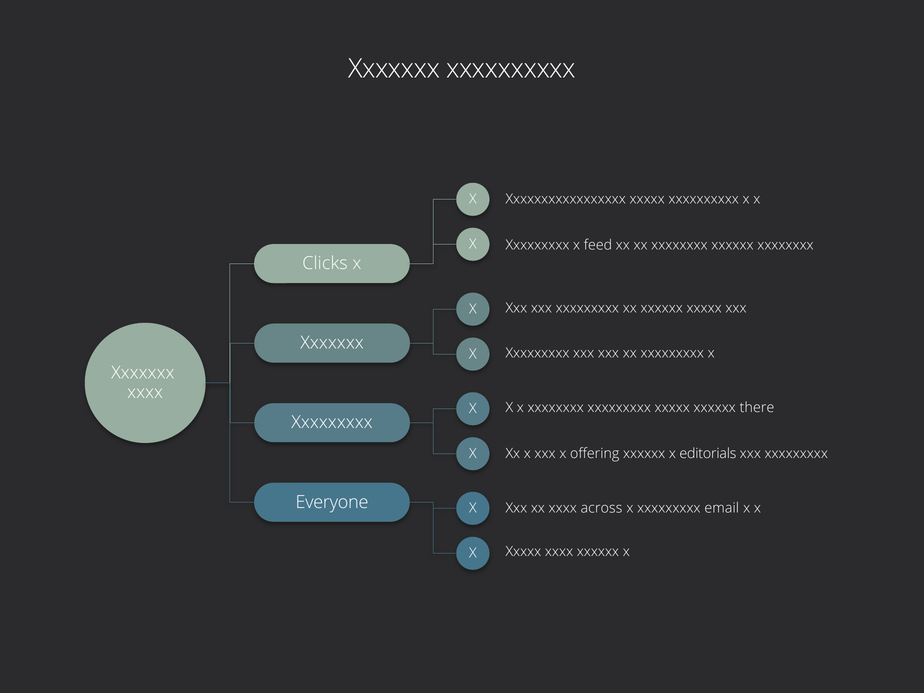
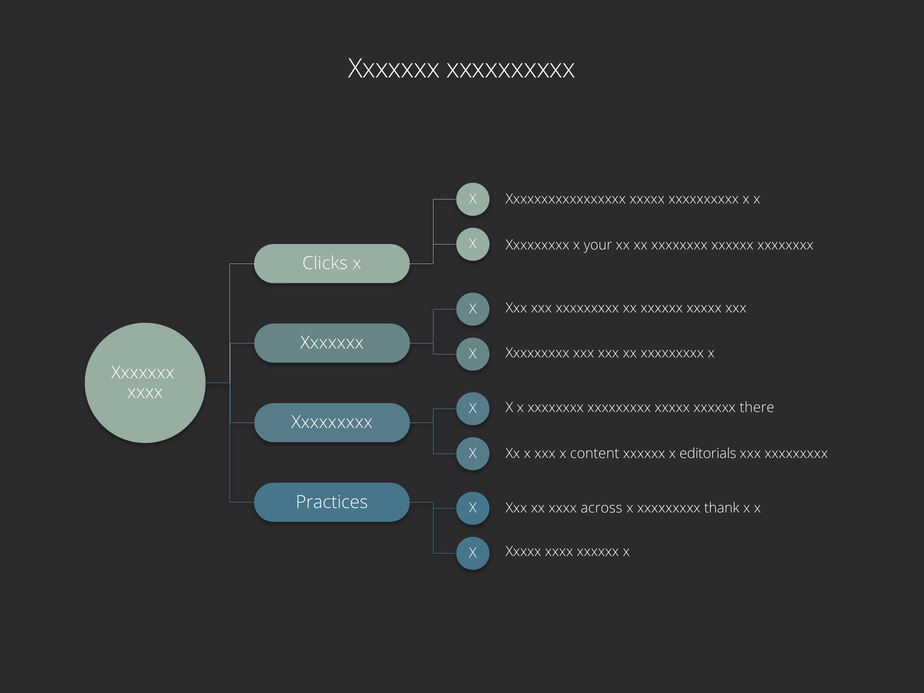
feed: feed -> your (598, 245)
offering: offering -> content (595, 454)
Everyone: Everyone -> Practices (332, 502)
email: email -> thank (722, 508)
